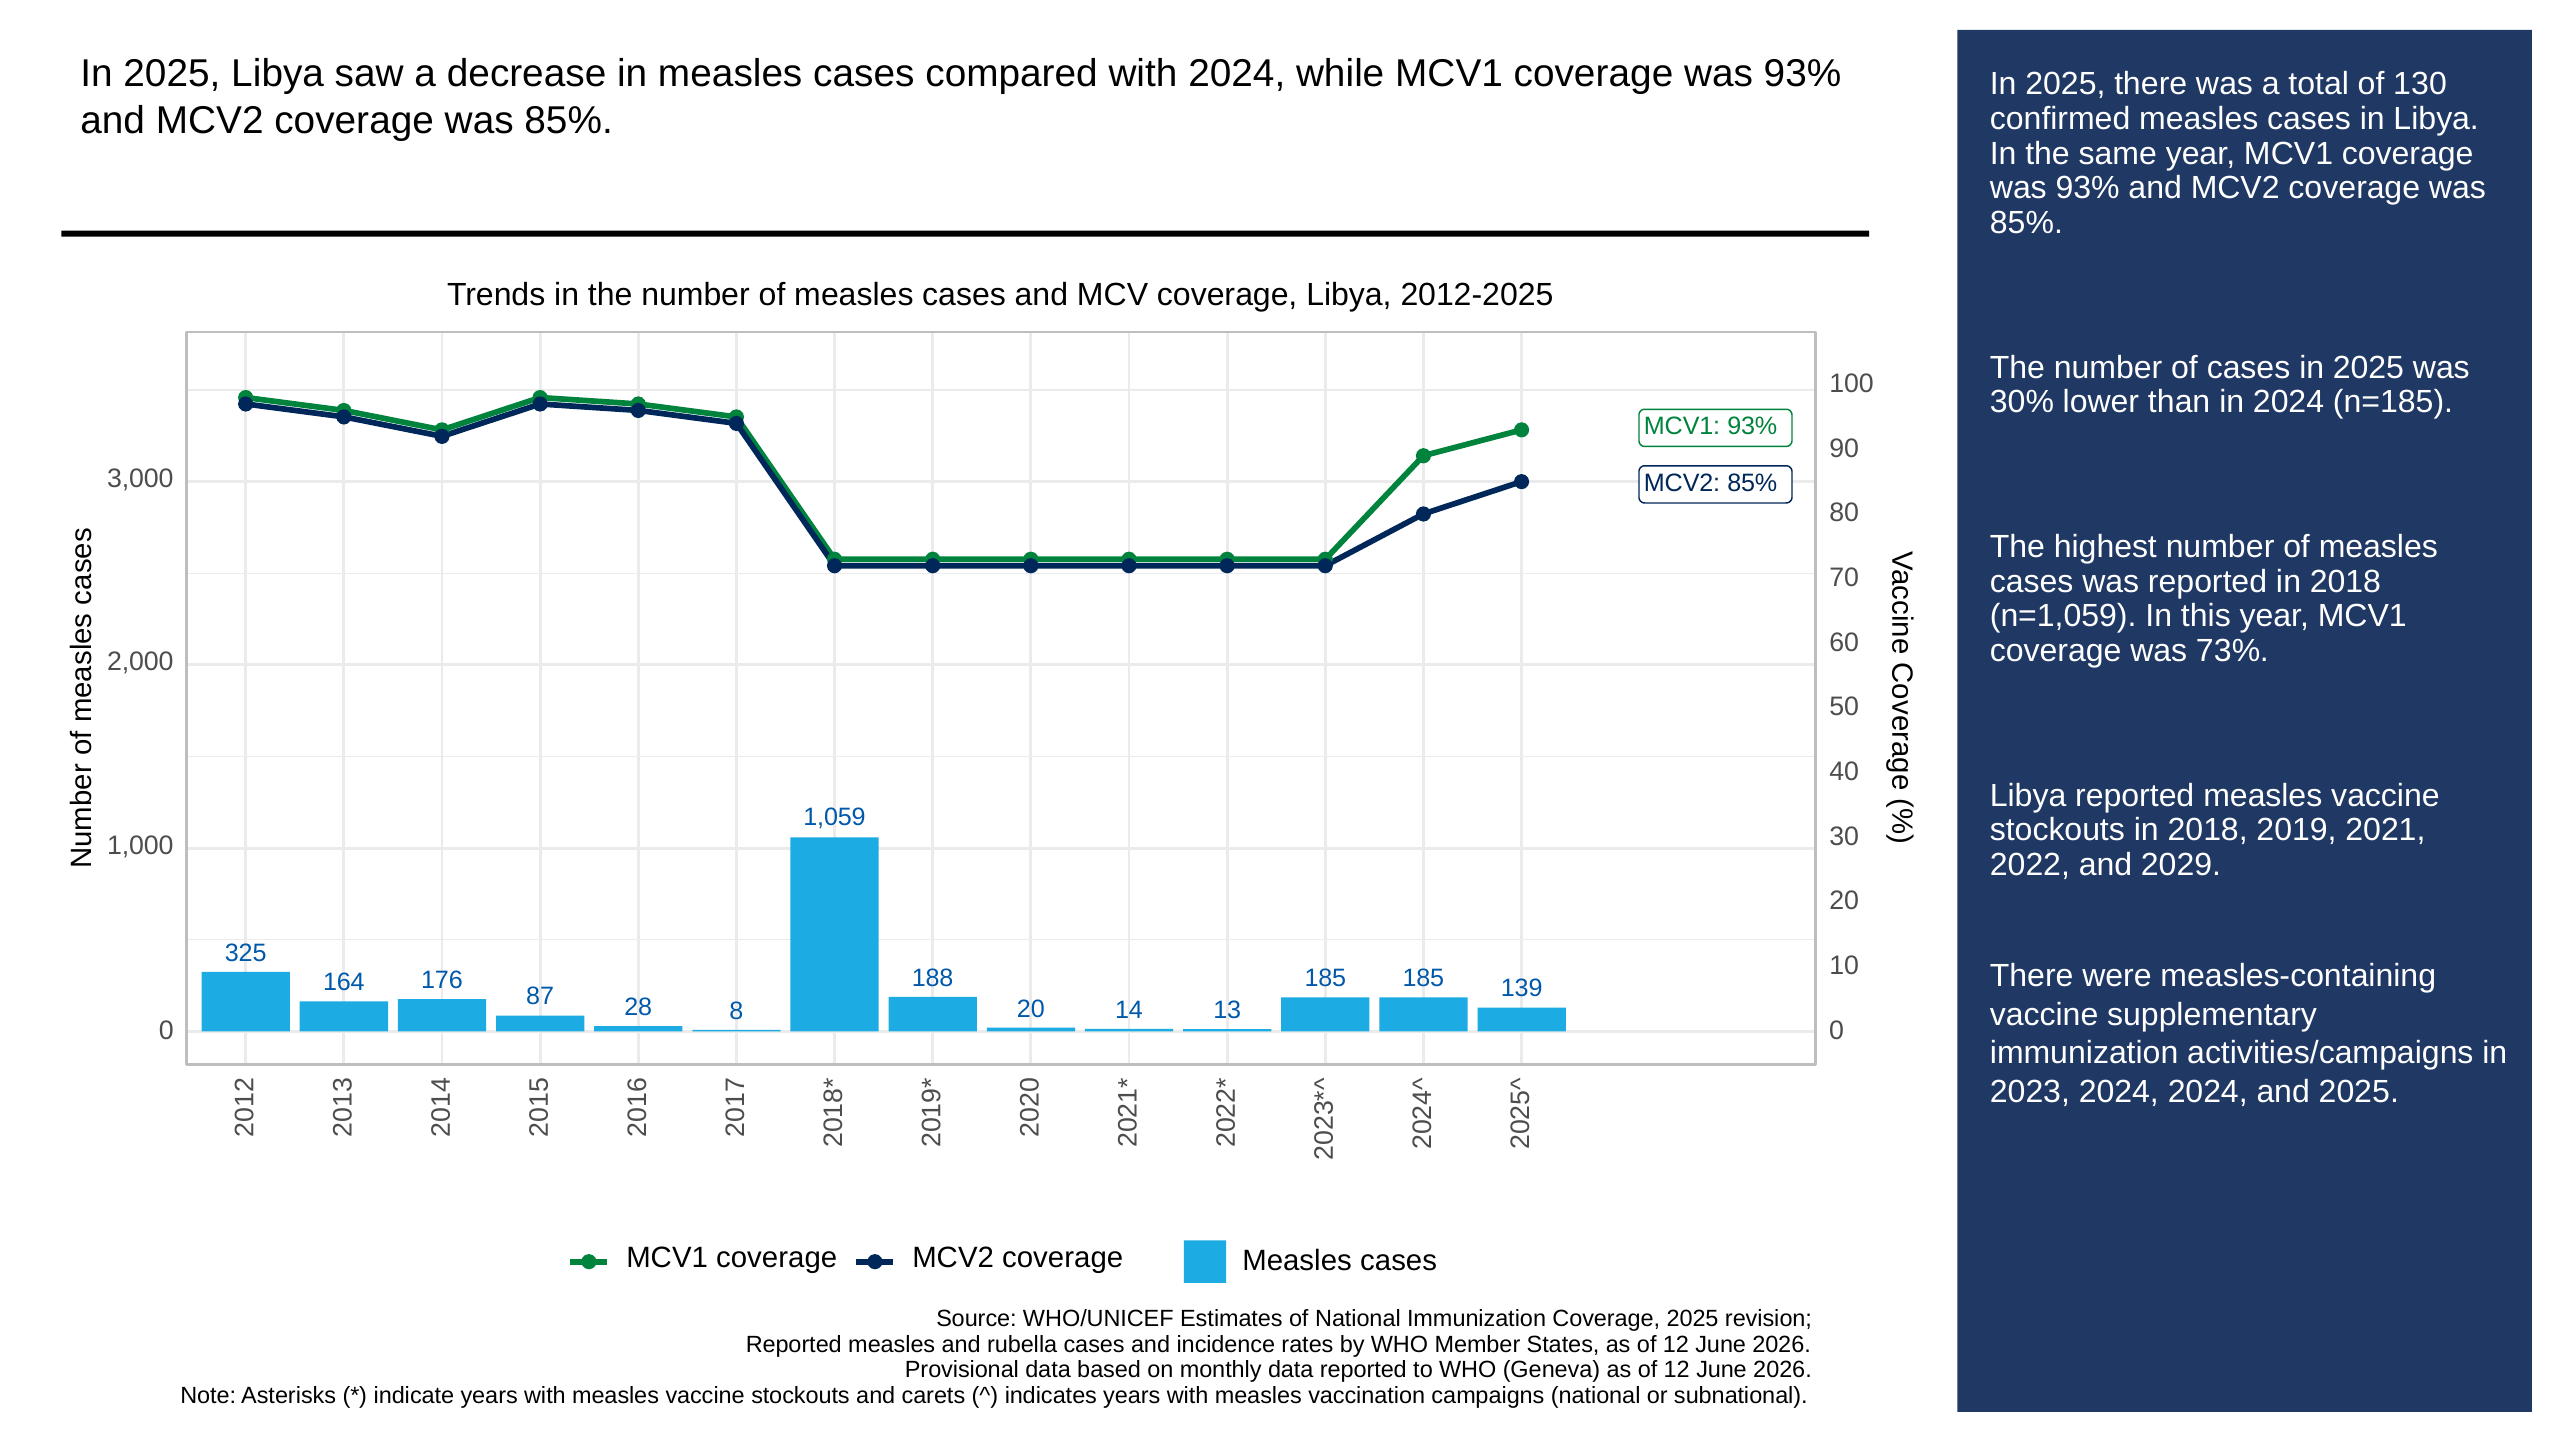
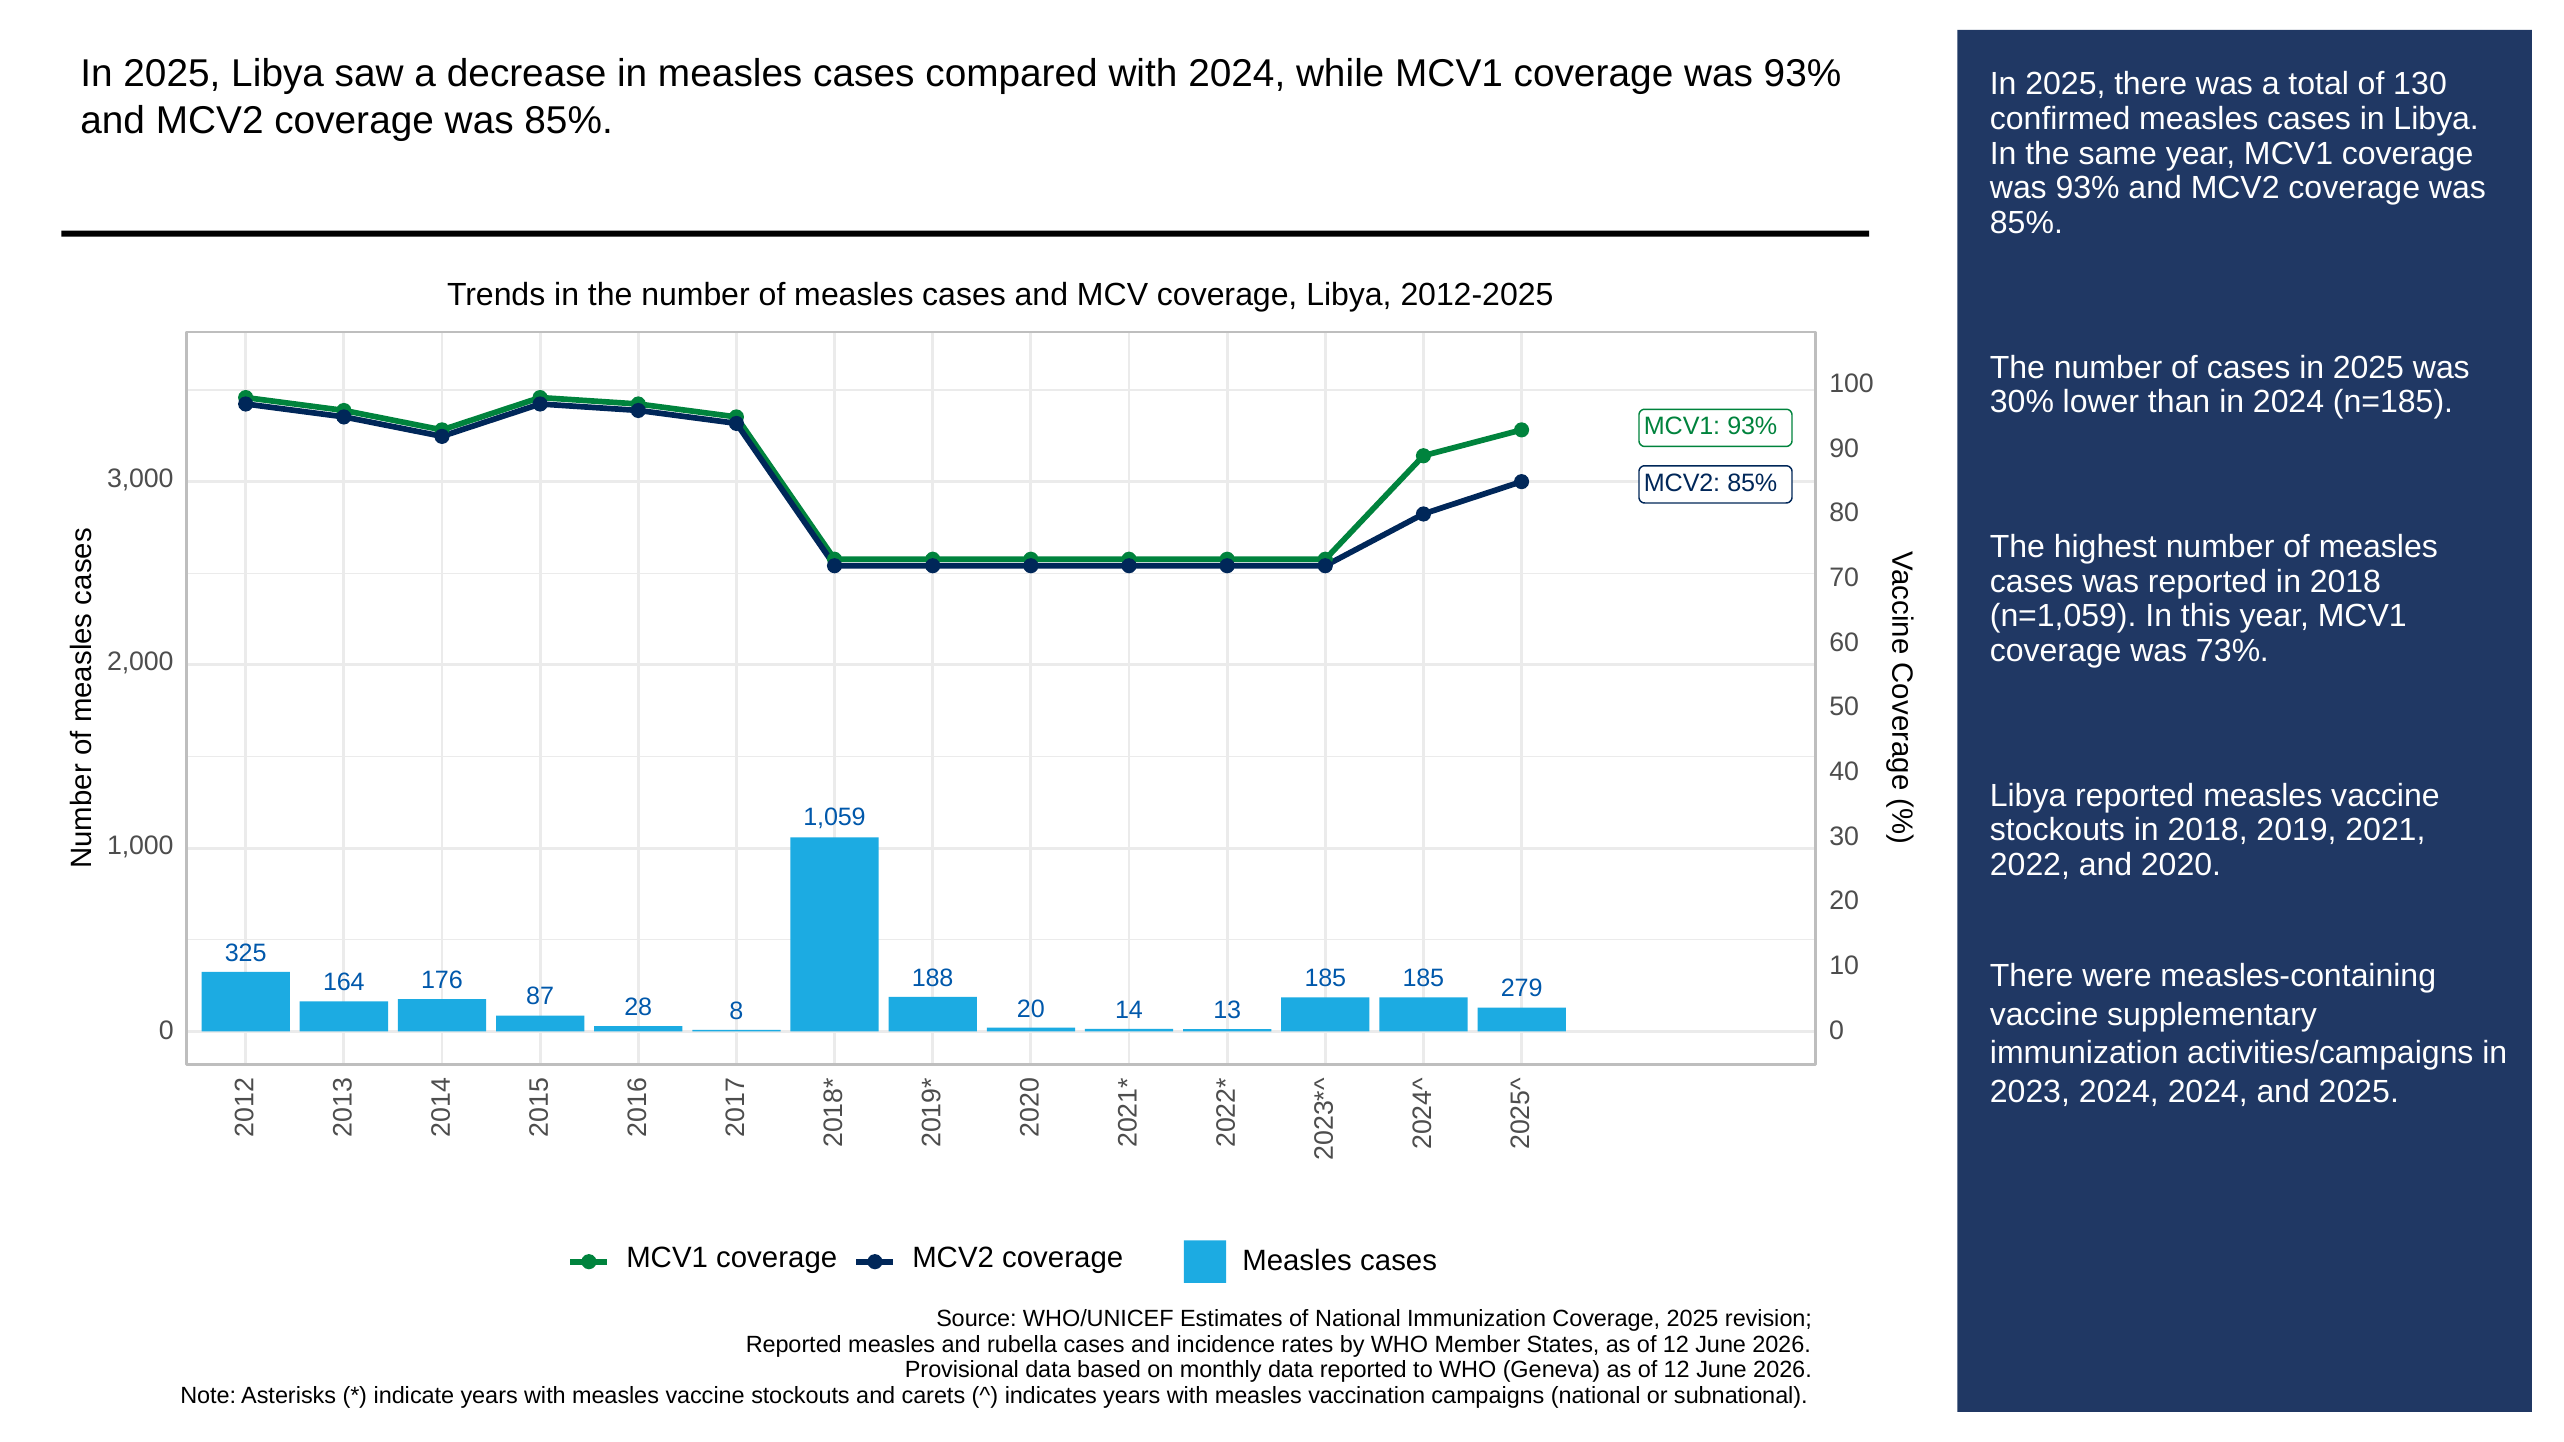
2029: 2029 -> 2020 (2181, 865)
139: 139 -> 279 (1522, 989)
